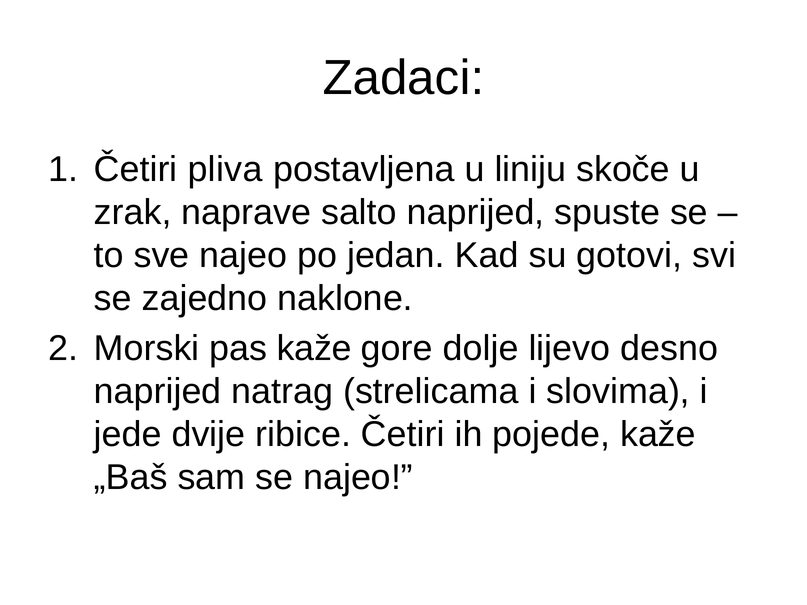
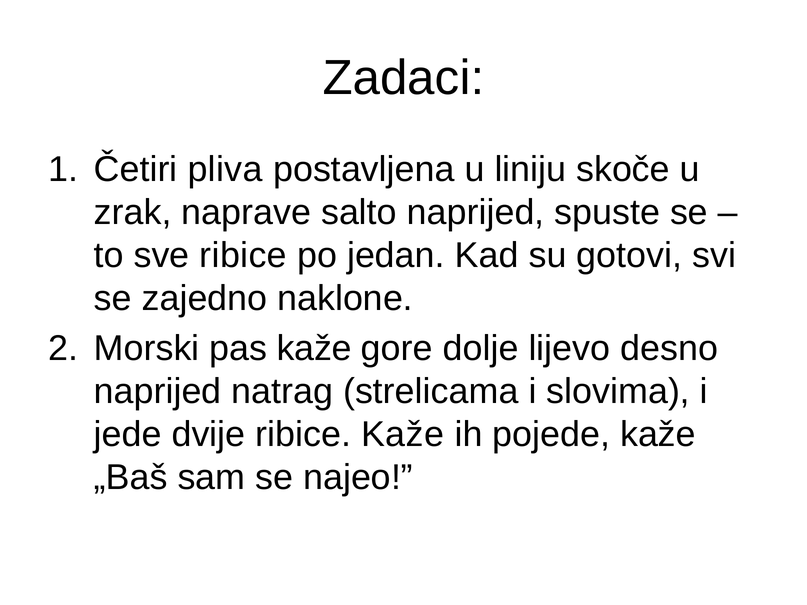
sve najeo: najeo -> ribice (243, 255)
ribice Četiri: Četiri -> Kaže (403, 435)
